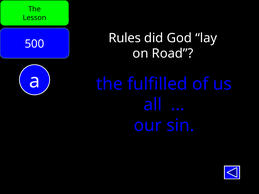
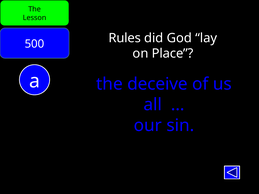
Road: Road -> Place (173, 54)
fulfilled: fulfilled -> deceive (157, 84)
